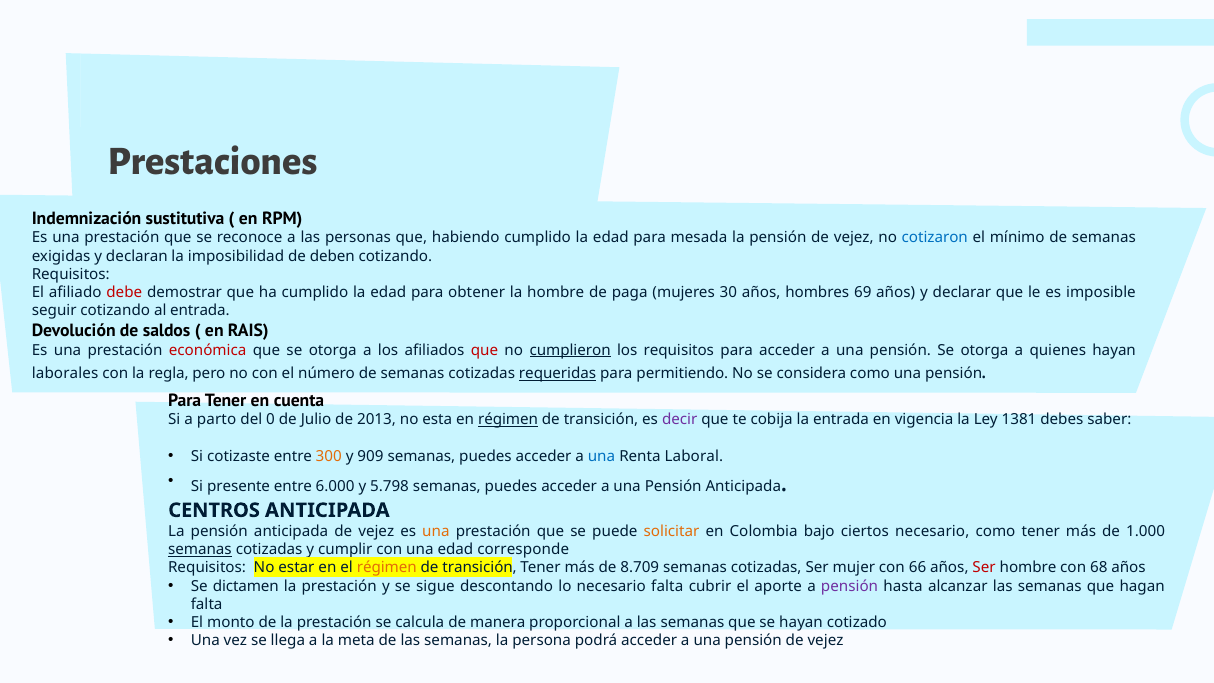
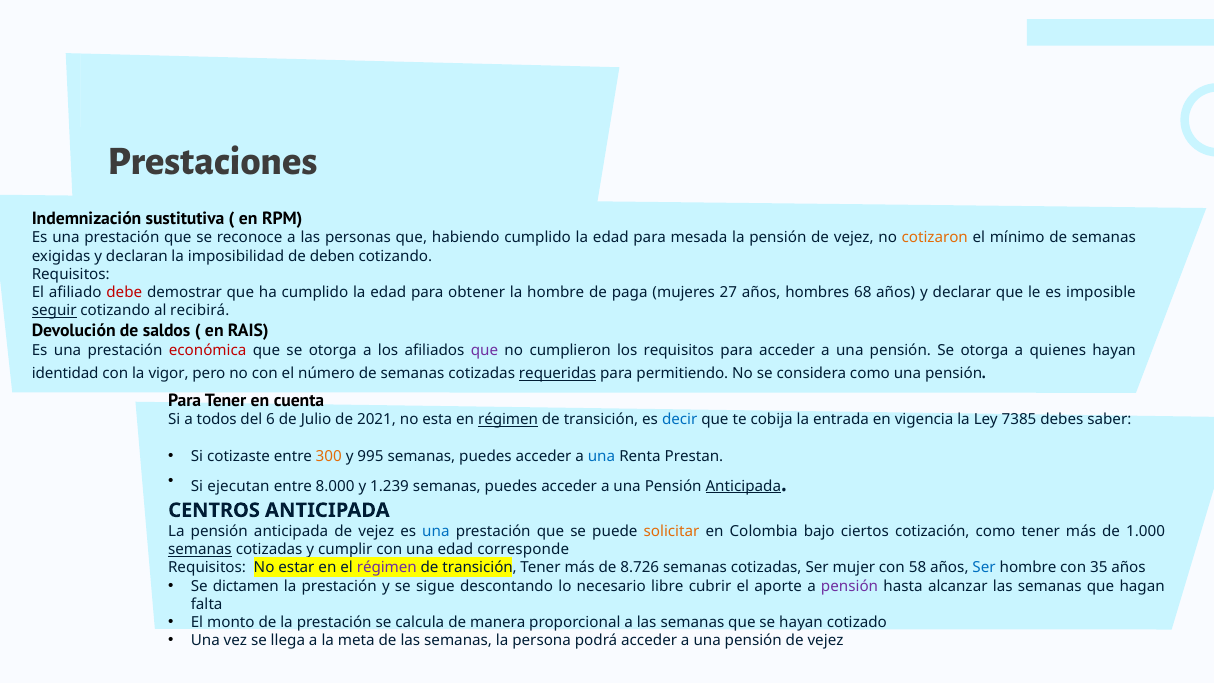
cotizaron colour: blue -> orange (935, 238)
30: 30 -> 27 (728, 293)
69: 69 -> 68 (863, 293)
seguir underline: none -> present (54, 311)
al entrada: entrada -> recibirá (200, 311)
que colour: red -> purple (484, 350)
cumplieron underline: present -> none (570, 350)
laborales: laborales -> identidad (65, 374)
regla: regla -> vigor (169, 374)
parto: parto -> todos (217, 420)
0: 0 -> 6 (271, 420)
2013: 2013 -> 2021 (377, 420)
decir colour: purple -> blue (680, 420)
1381: 1381 -> 7385 (1019, 420)
909: 909 -> 995 (370, 456)
Laboral: Laboral -> Prestan (694, 456)
presente: presente -> ejecutan (238, 486)
6.000: 6.000 -> 8.000 (335, 486)
5.798: 5.798 -> 1.239 (390, 486)
Anticipada underline: none -> present (743, 486)
una colour: orange -> blue (436, 531)
ciertos necesario: necesario -> cotización (932, 531)
régimen colour: orange -> purple (387, 568)
8.709: 8.709 -> 8.726 (640, 568)
66: 66 -> 58 (918, 568)
Ser colour: red -> blue (984, 568)
68: 68 -> 35 (1099, 568)
necesario falta: falta -> libre (667, 586)
